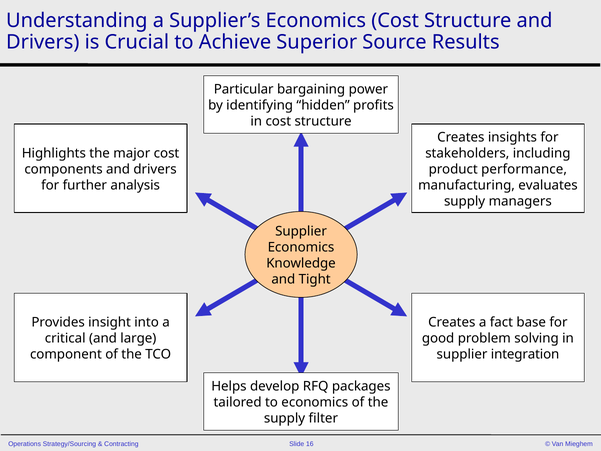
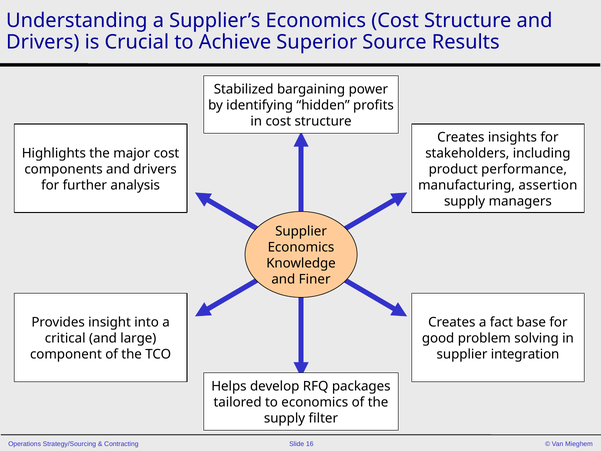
Particular: Particular -> Stabilized (244, 89)
evaluates: evaluates -> assertion (548, 185)
Tight: Tight -> Finer (315, 279)
